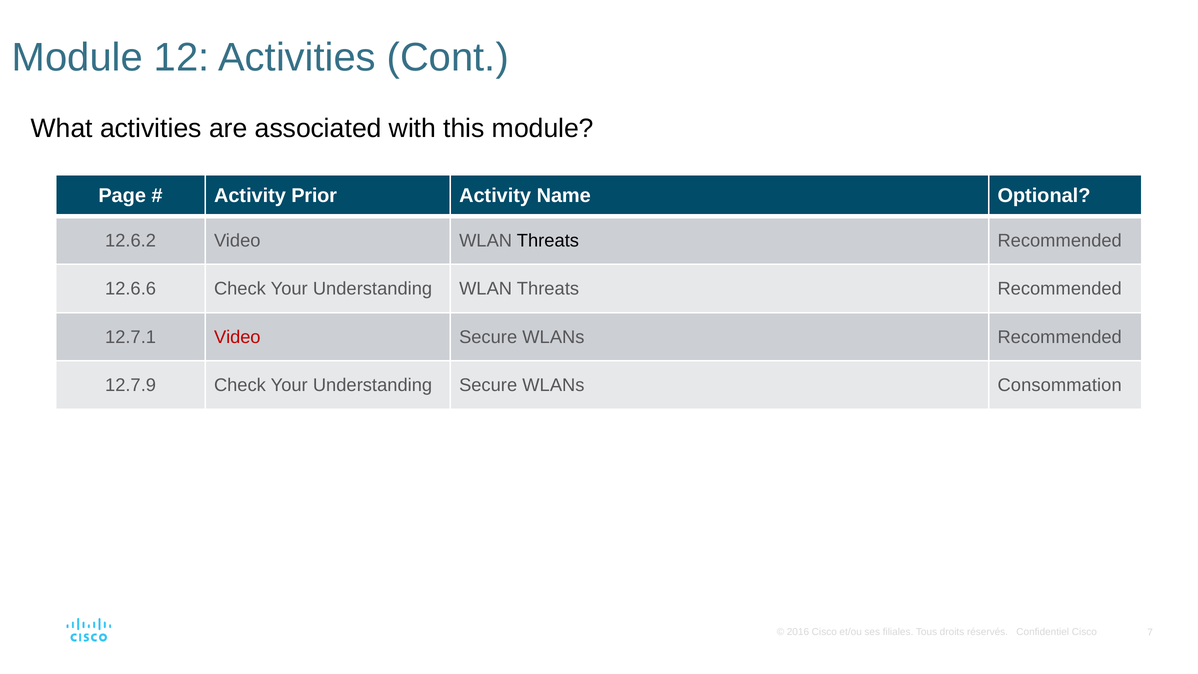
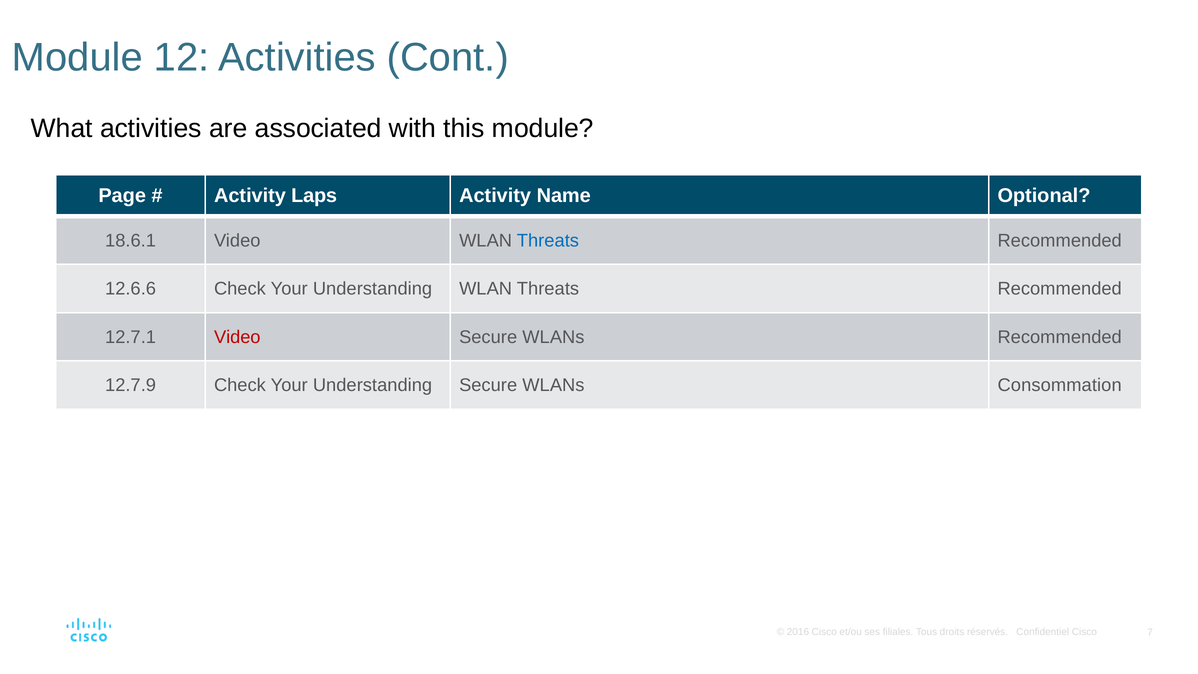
Prior: Prior -> Laps (314, 196)
12.6.2: 12.6.2 -> 18.6.1 (131, 241)
Threats colour: black -> blue (548, 241)
